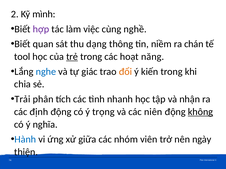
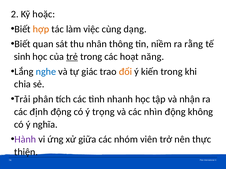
mình: mình -> hoặc (44, 14)
hợp colour: purple -> orange (41, 29)
nghề: nghề -> dạng (135, 29)
dạng: dạng -> nhân (97, 44)
chán: chán -> rằng (194, 44)
tool: tool -> sinh (22, 57)
niên: niên -> nhìn (153, 112)
không underline: present -> none (200, 112)
Hành colour: blue -> purple (25, 140)
ngày: ngày -> thực (202, 140)
